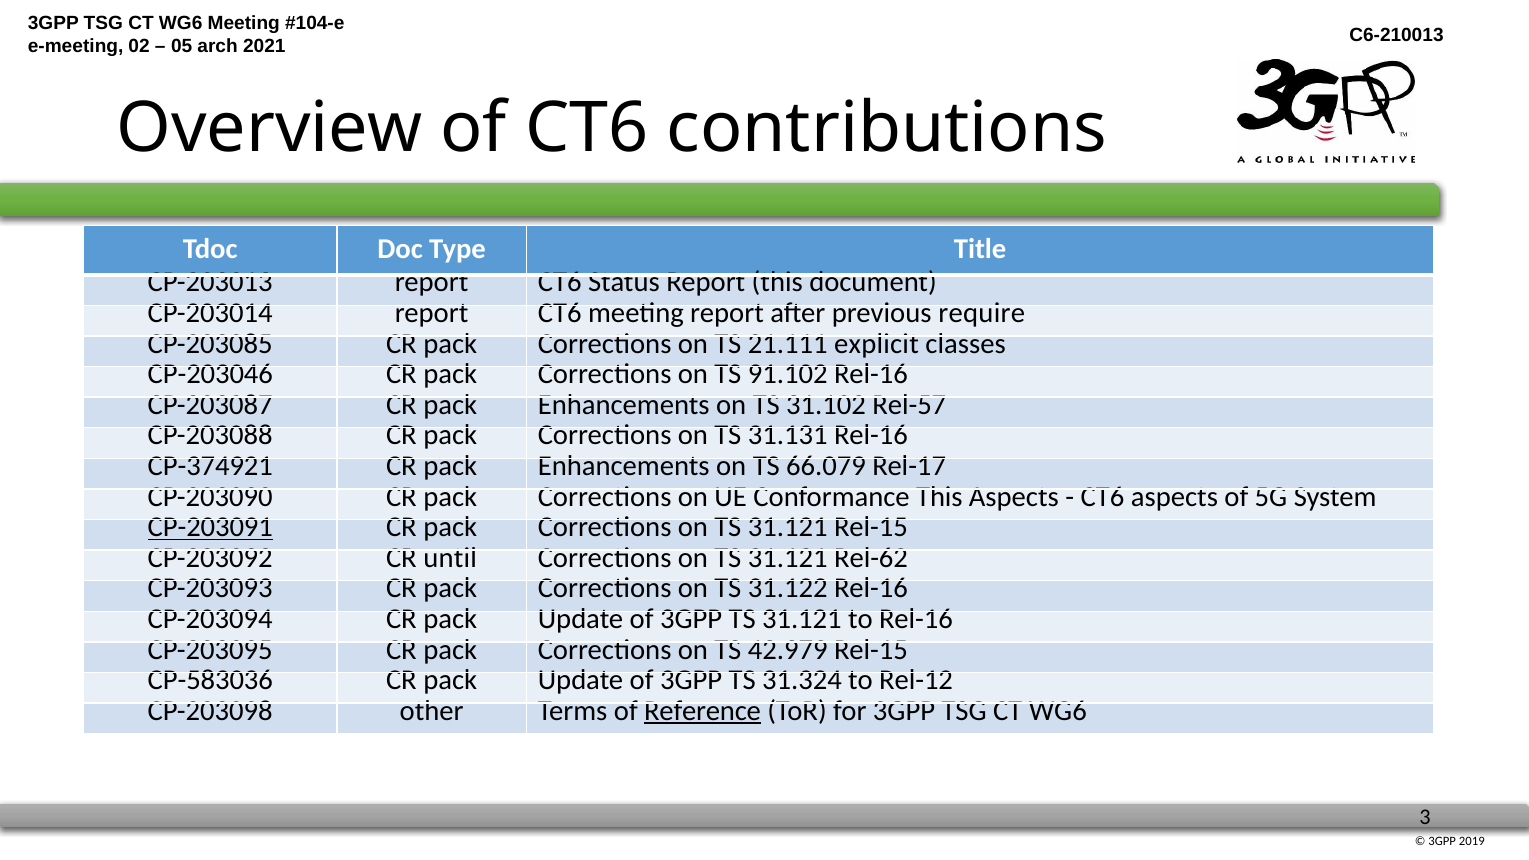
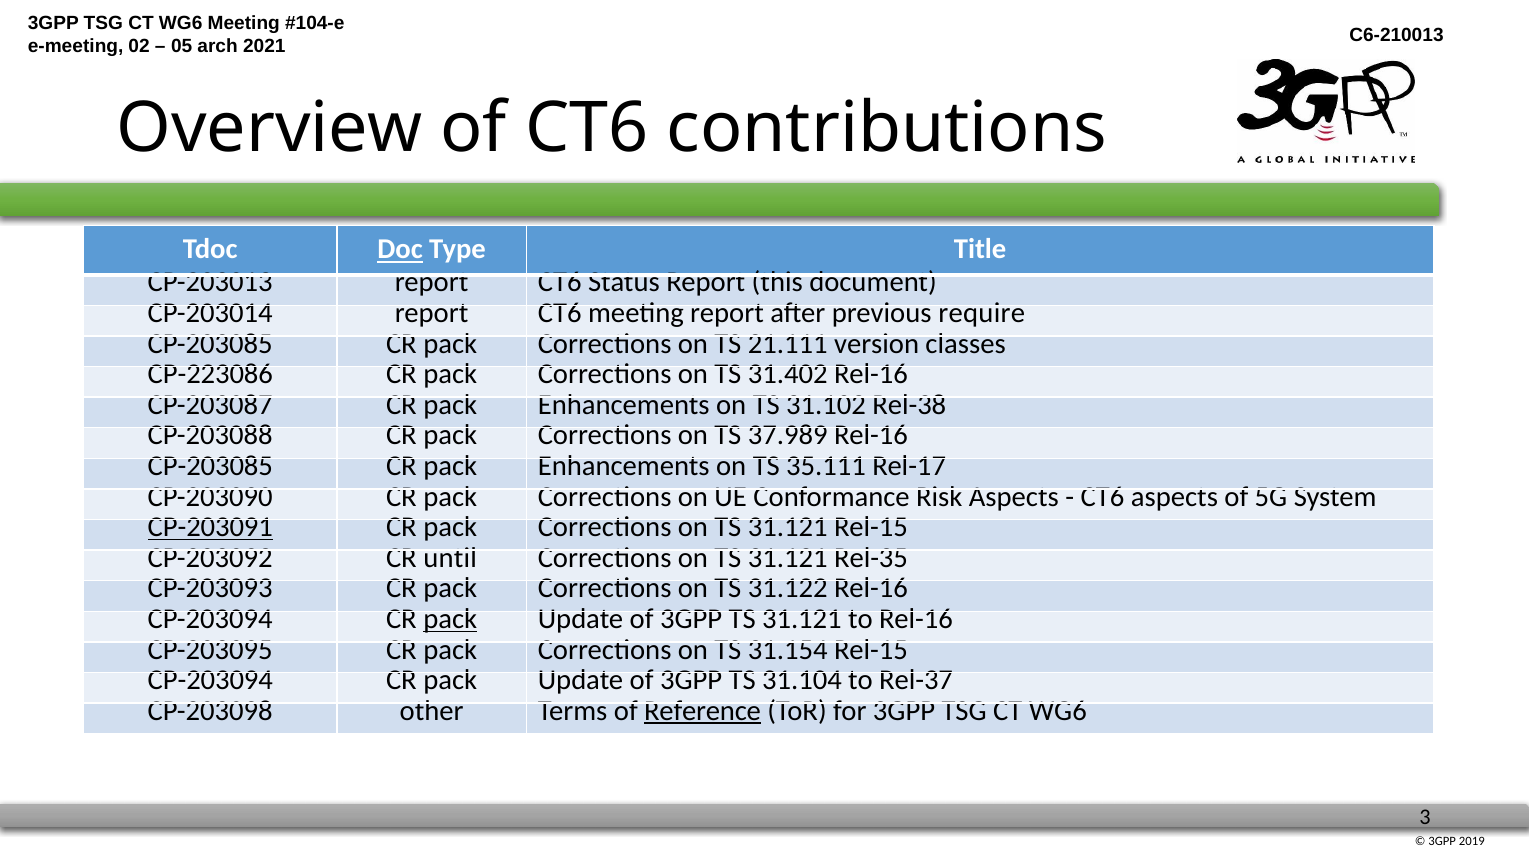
Doc underline: none -> present (400, 249)
explicit: explicit -> version (877, 344)
CP-203046: CP-203046 -> CP-223086 (210, 374)
91.102: 91.102 -> 31.402 (788, 374)
Rel-57: Rel-57 -> Rel-38 (909, 405)
31.131: 31.131 -> 37.989 (788, 435)
CP-374921: CP-374921 -> CP-203085 (210, 466)
66.079: 66.079 -> 35.111 (826, 466)
Conformance This: This -> Risk (939, 497)
Rel-62: Rel-62 -> Rel-35 (871, 558)
pack underline: none -> present (450, 619)
42.979: 42.979 -> 31.154 (788, 650)
CP-583036: CP-583036 -> CP-203094 (210, 680)
31.324: 31.324 -> 31.104 (802, 680)
Rel-12: Rel-12 -> Rel-37 (916, 680)
